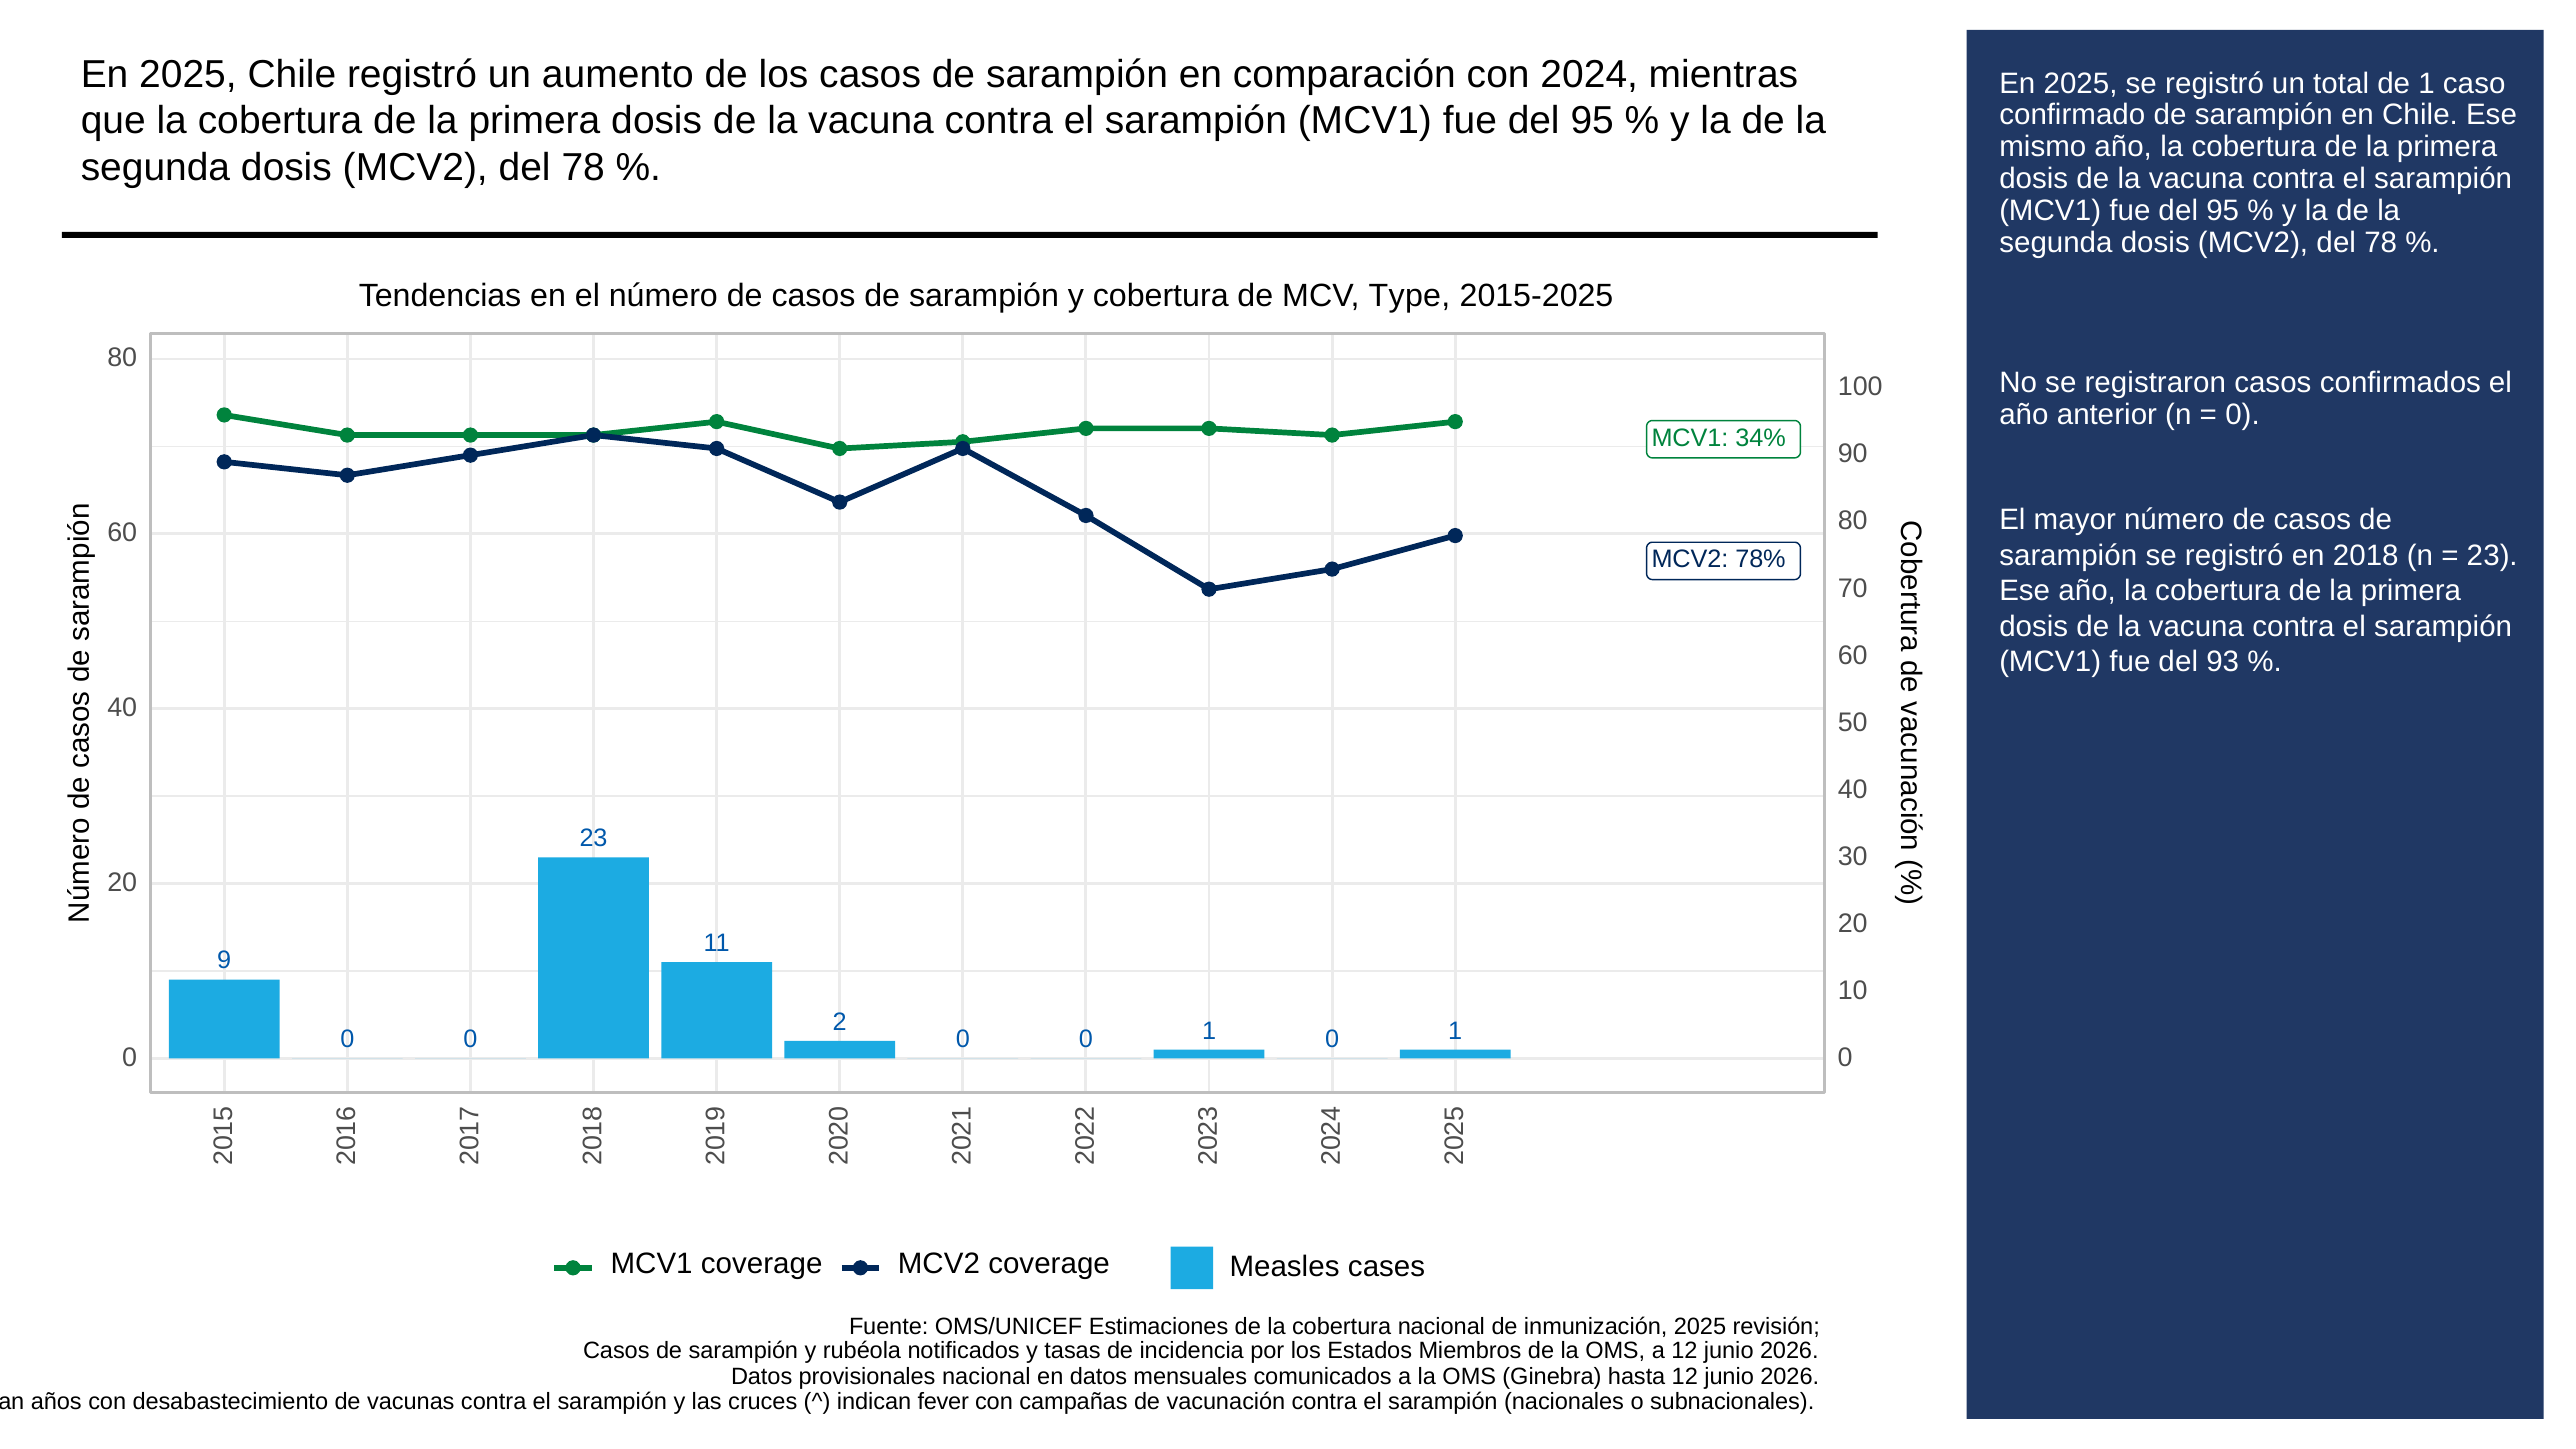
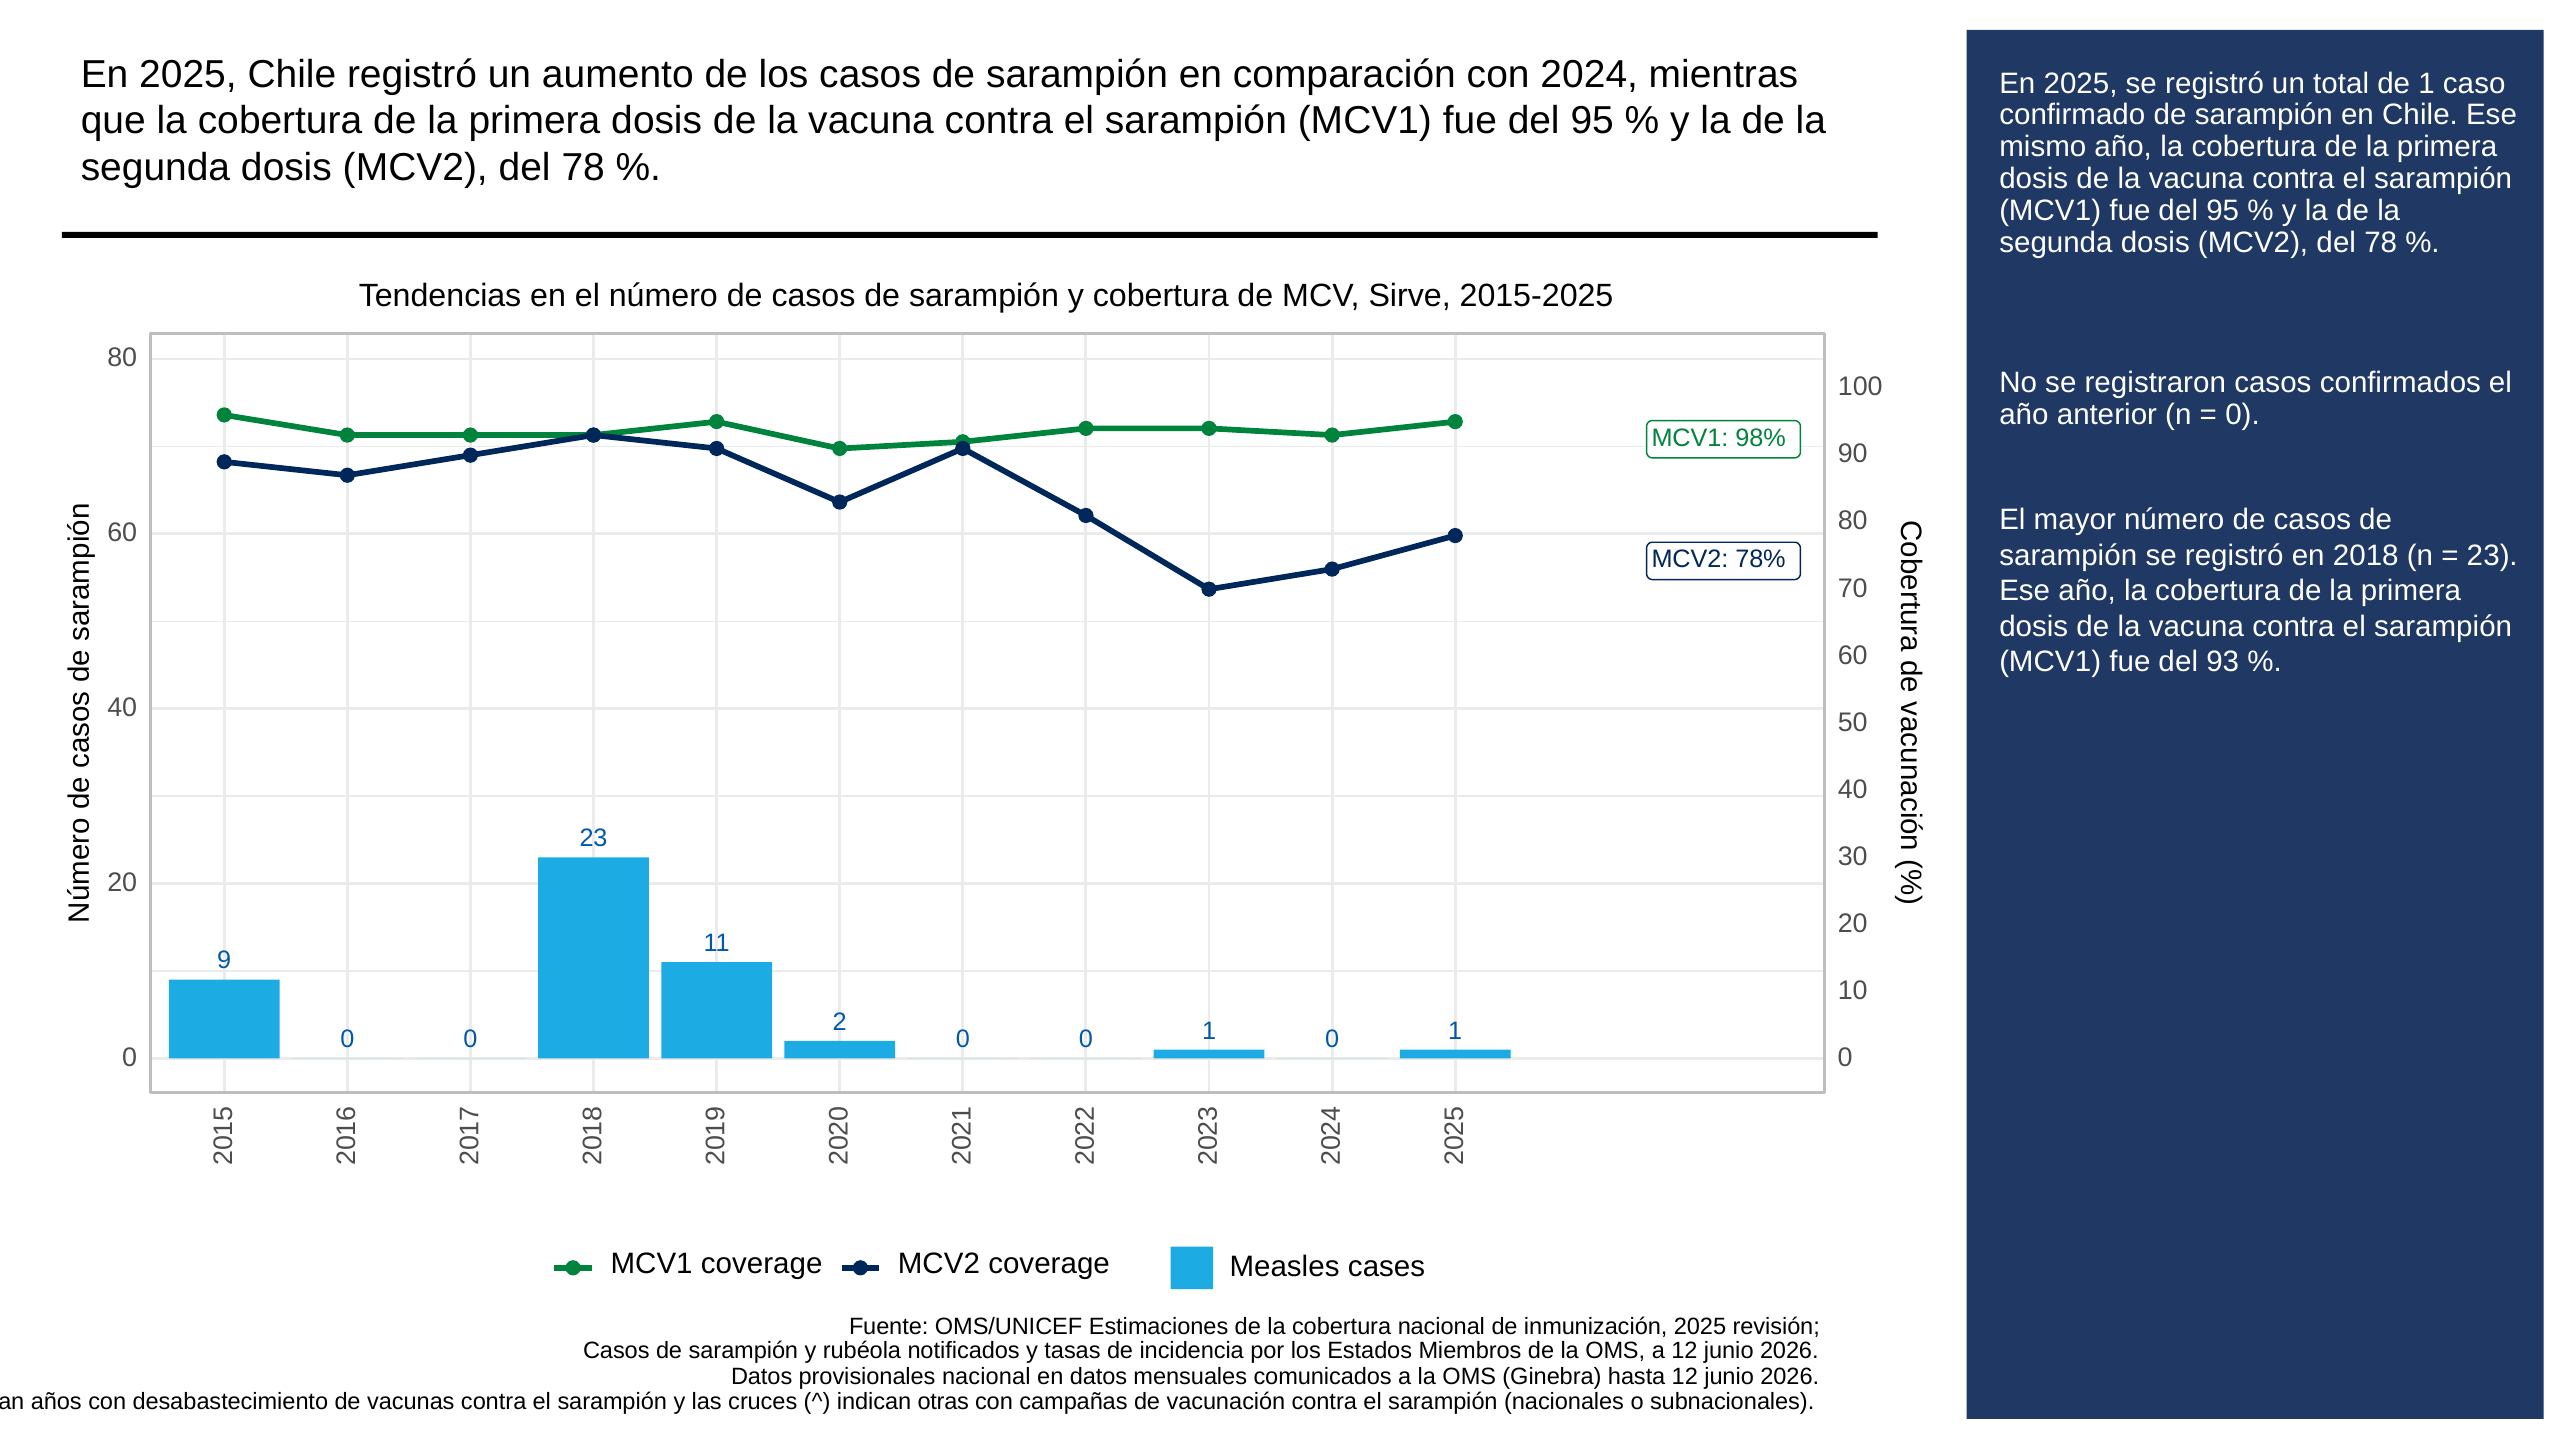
Type: Type -> Sirve (1410, 296)
34%: 34% -> 98% (1761, 438)
fever: fever -> otras (943, 1402)
